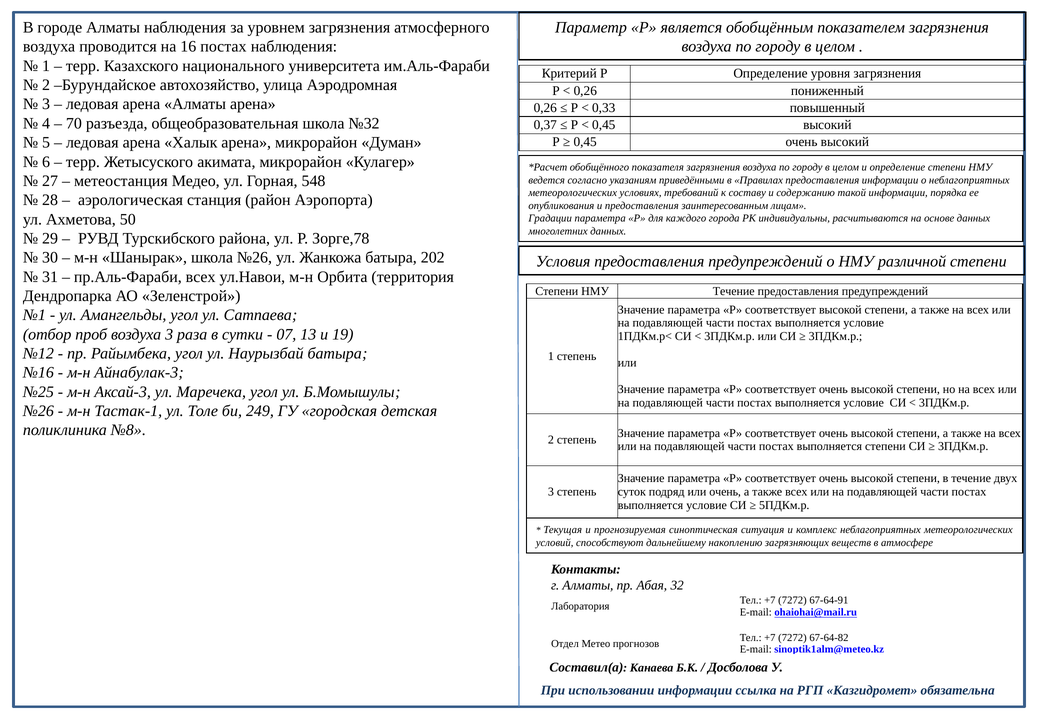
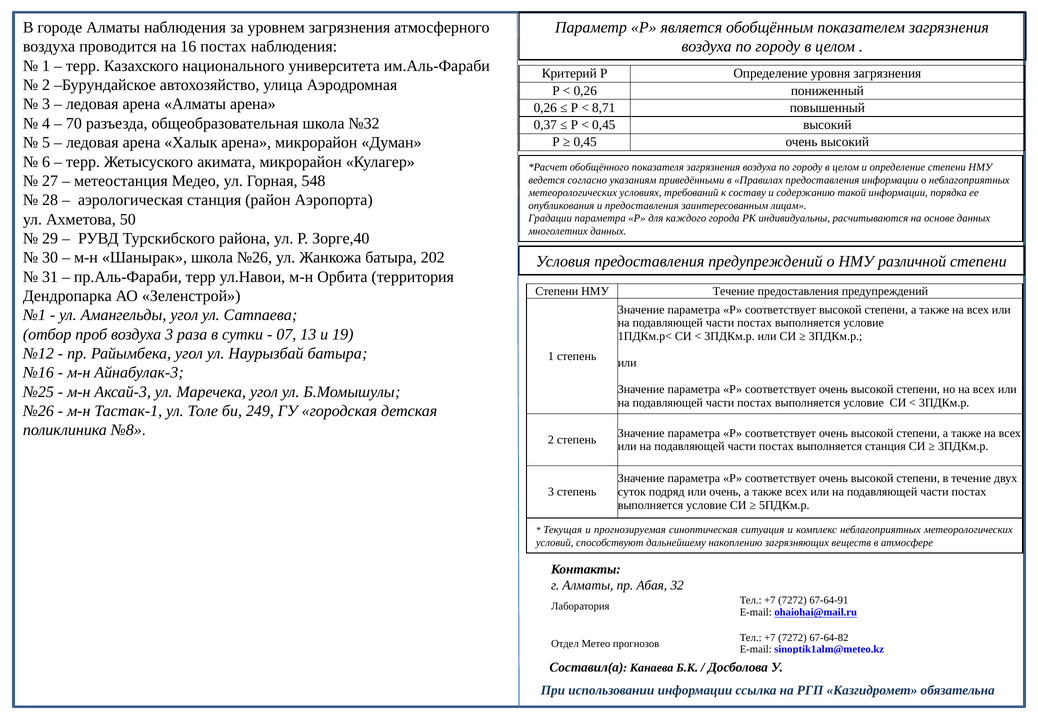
0,33: 0,33 -> 8,71 (604, 108)
Зорге,78: Зорге,78 -> Зорге,40 (341, 238)
пр.Аль-Фараби всех: всех -> терр (201, 277)
выполняется степени: степени -> станция (885, 446)
